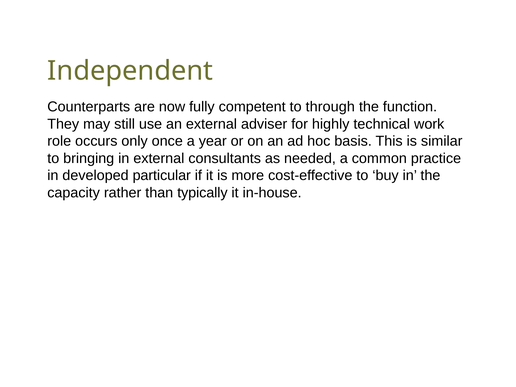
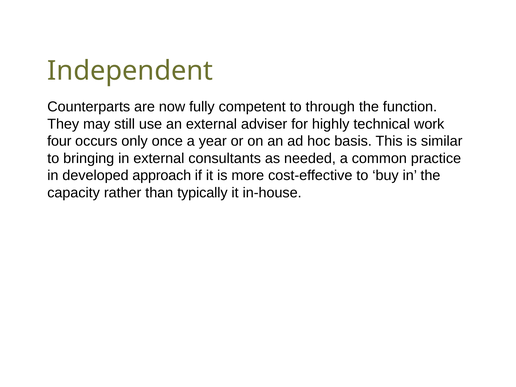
role: role -> four (59, 141)
particular: particular -> approach (162, 176)
